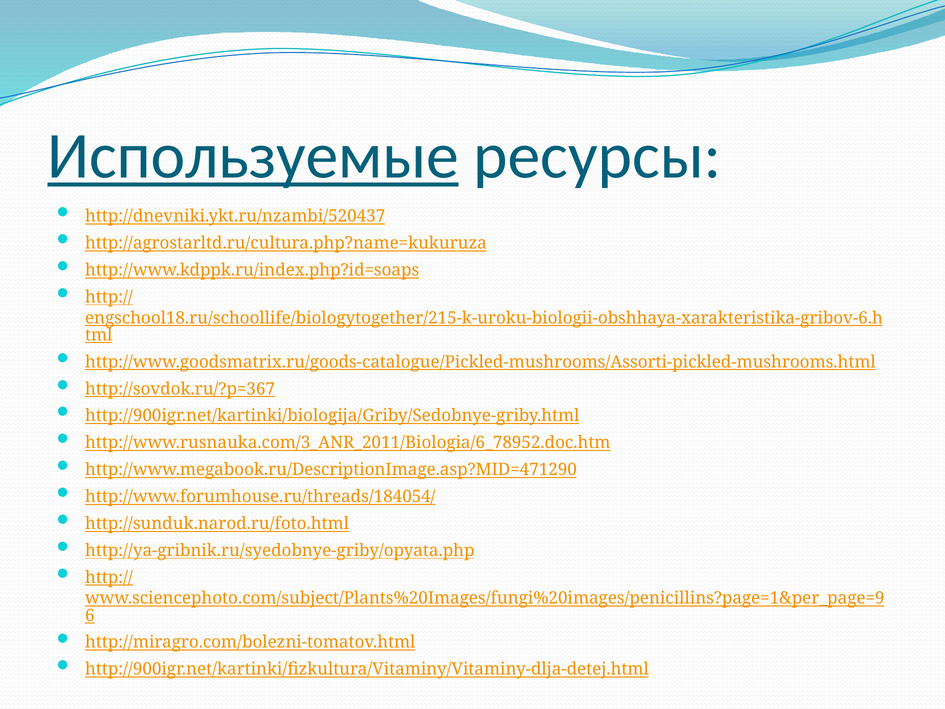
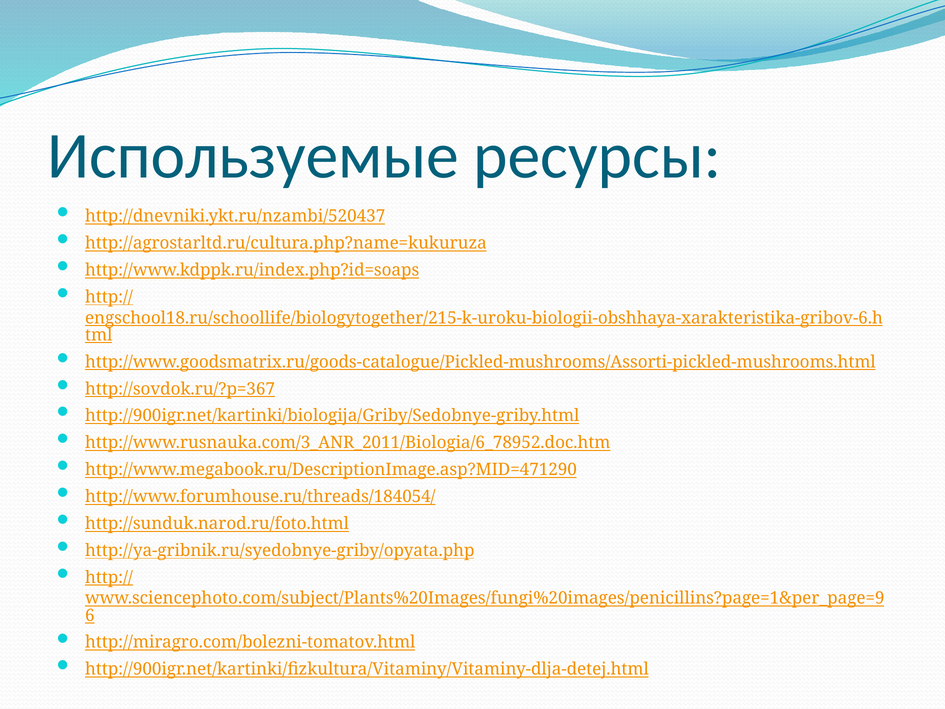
Используемые underline: present -> none (253, 156)
